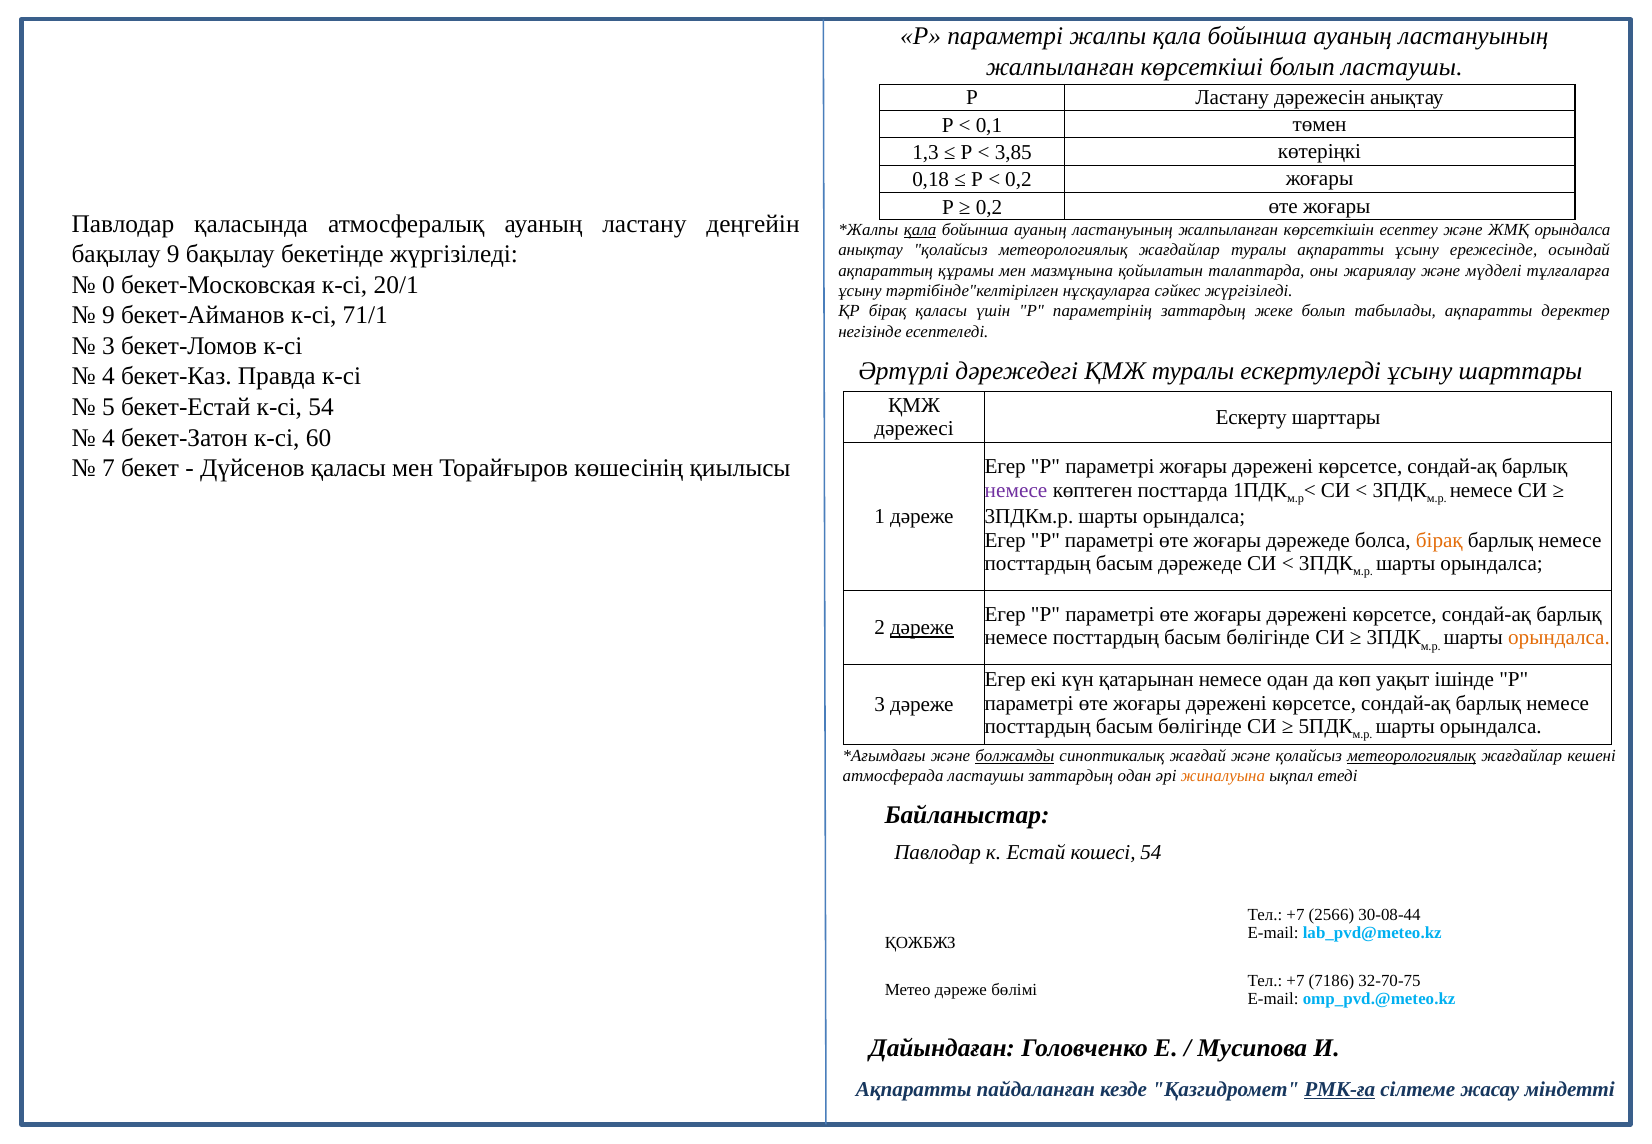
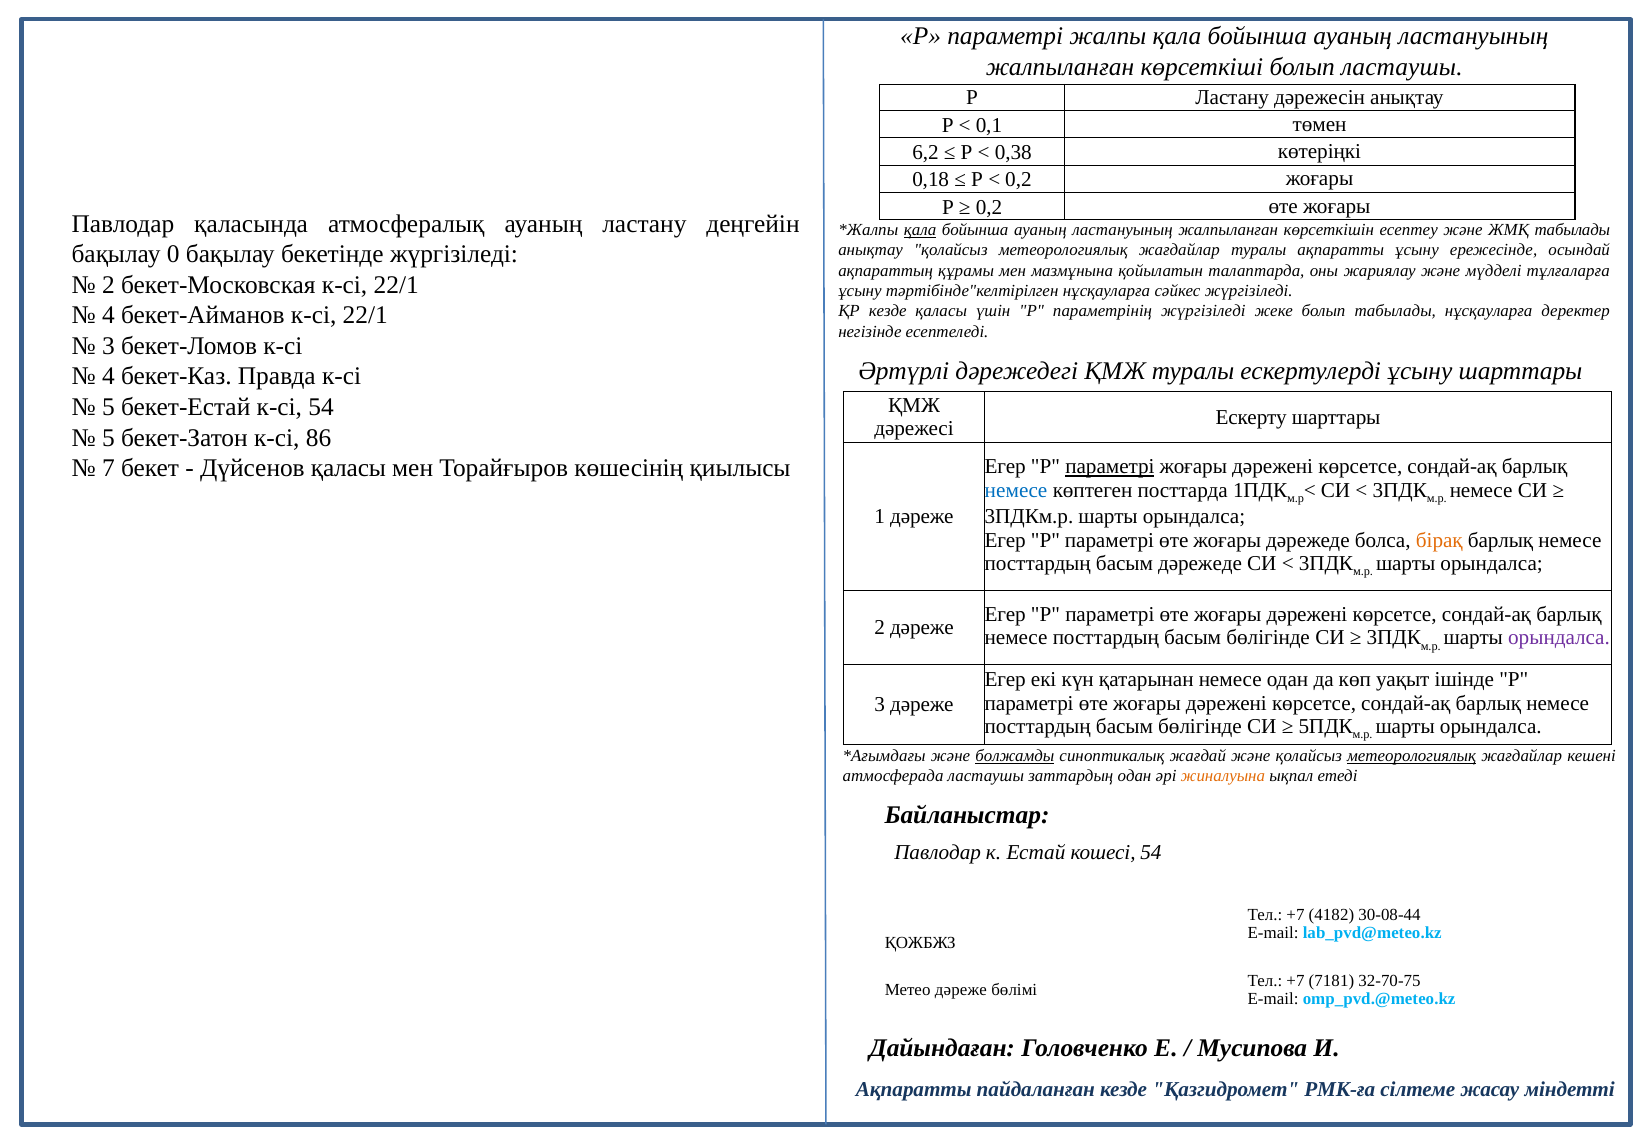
1,3: 1,3 -> 6,2 (925, 152)
3,85: 3,85 -> 0,38 (1013, 152)
ЖМҚ орындалса: орындалса -> табылады (1572, 230)
бақылау 9: 9 -> 0 (173, 255)
0: 0 -> 2 (109, 285)
бекет-Московская к-сі 20/1: 20/1 -> 22/1 (396, 285)
ҚР бірақ: бірақ -> кезде (888, 311)
параметрінің заттардың: заттардың -> жүргізіледі (1203, 311)
табылады ақпаратты: ақпаратты -> нұсқауларға (1489, 311)
9: 9 -> 4 (109, 316)
бекет-Айманов к-сі 71/1: 71/1 -> 22/1 (365, 316)
4: 4 -> 5 (109, 438)
60: 60 -> 86 (319, 438)
параметрі underline: none -> present (1110, 467)
немесе colour: purple -> blue (1016, 490)
дәреже underline: present -> none (922, 628)
орындалса colour: orange -> purple (1559, 638)
2566: 2566 -> 4182 (1331, 914)
7186: 7186 -> 7181 (1331, 980)
РМК-ға underline: present -> none (1340, 1089)
